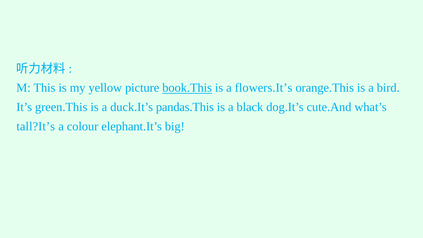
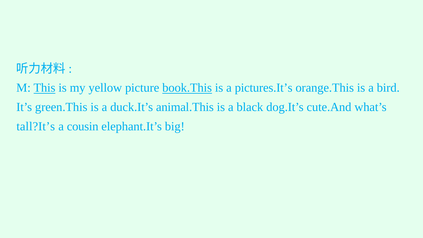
This underline: none -> present (44, 88)
flowers.It’s: flowers.It’s -> pictures.It’s (264, 88)
pandas.This: pandas.This -> animal.This (185, 107)
colour: colour -> cousin (83, 126)
